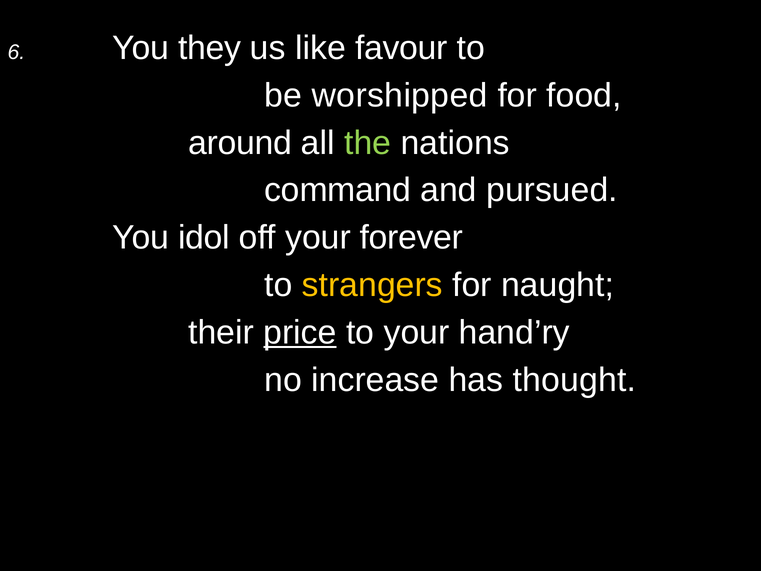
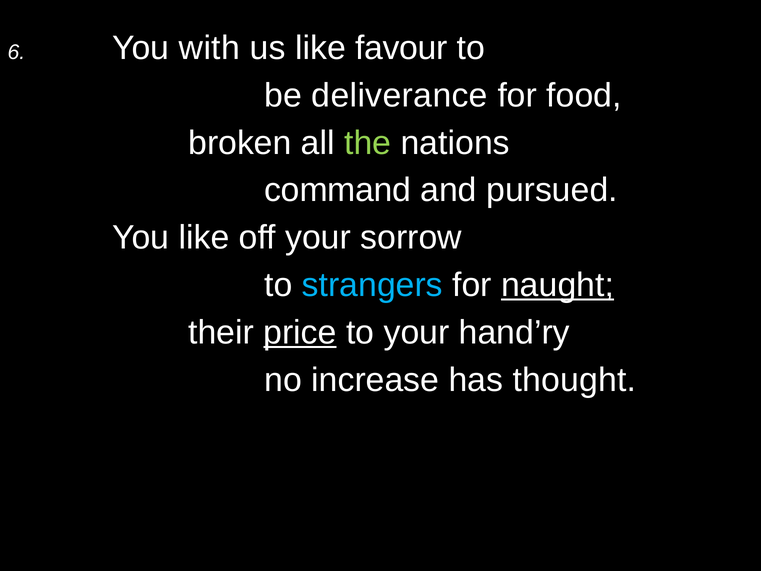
they: they -> with (209, 48)
worshipped: worshipped -> deliverance (400, 95)
around: around -> broken (240, 143)
You idol: idol -> like (204, 238)
forever: forever -> sorrow (411, 238)
strangers colour: yellow -> light blue (372, 285)
naught underline: none -> present (558, 285)
